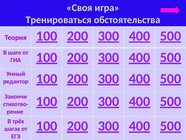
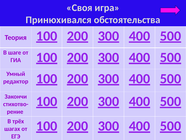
Тренироваться: Тренироваться -> Принюхивался (59, 20)
